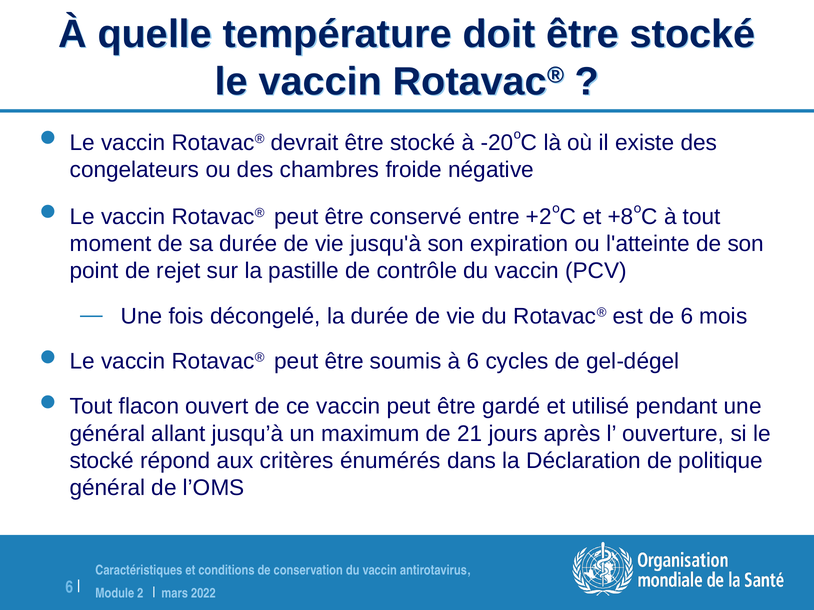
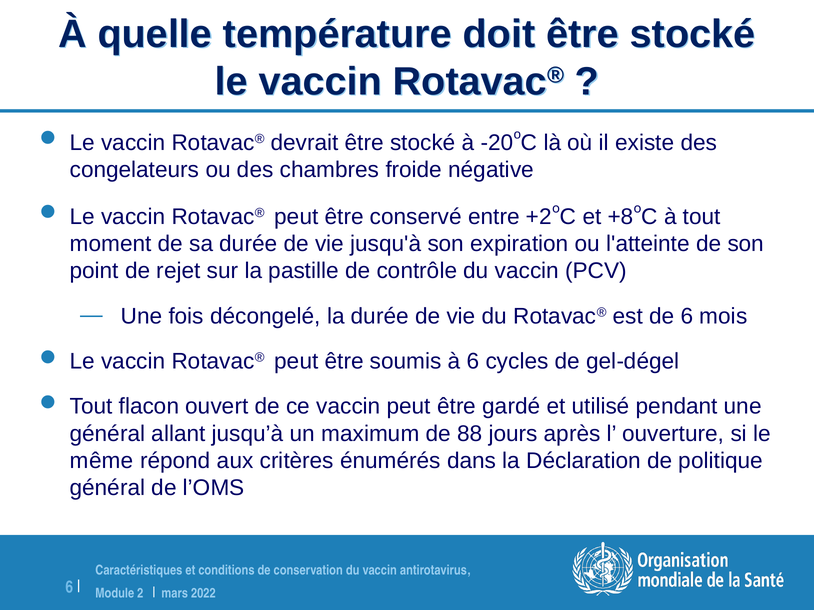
21: 21 -> 88 (470, 434)
stocké: stocké -> même (102, 461)
